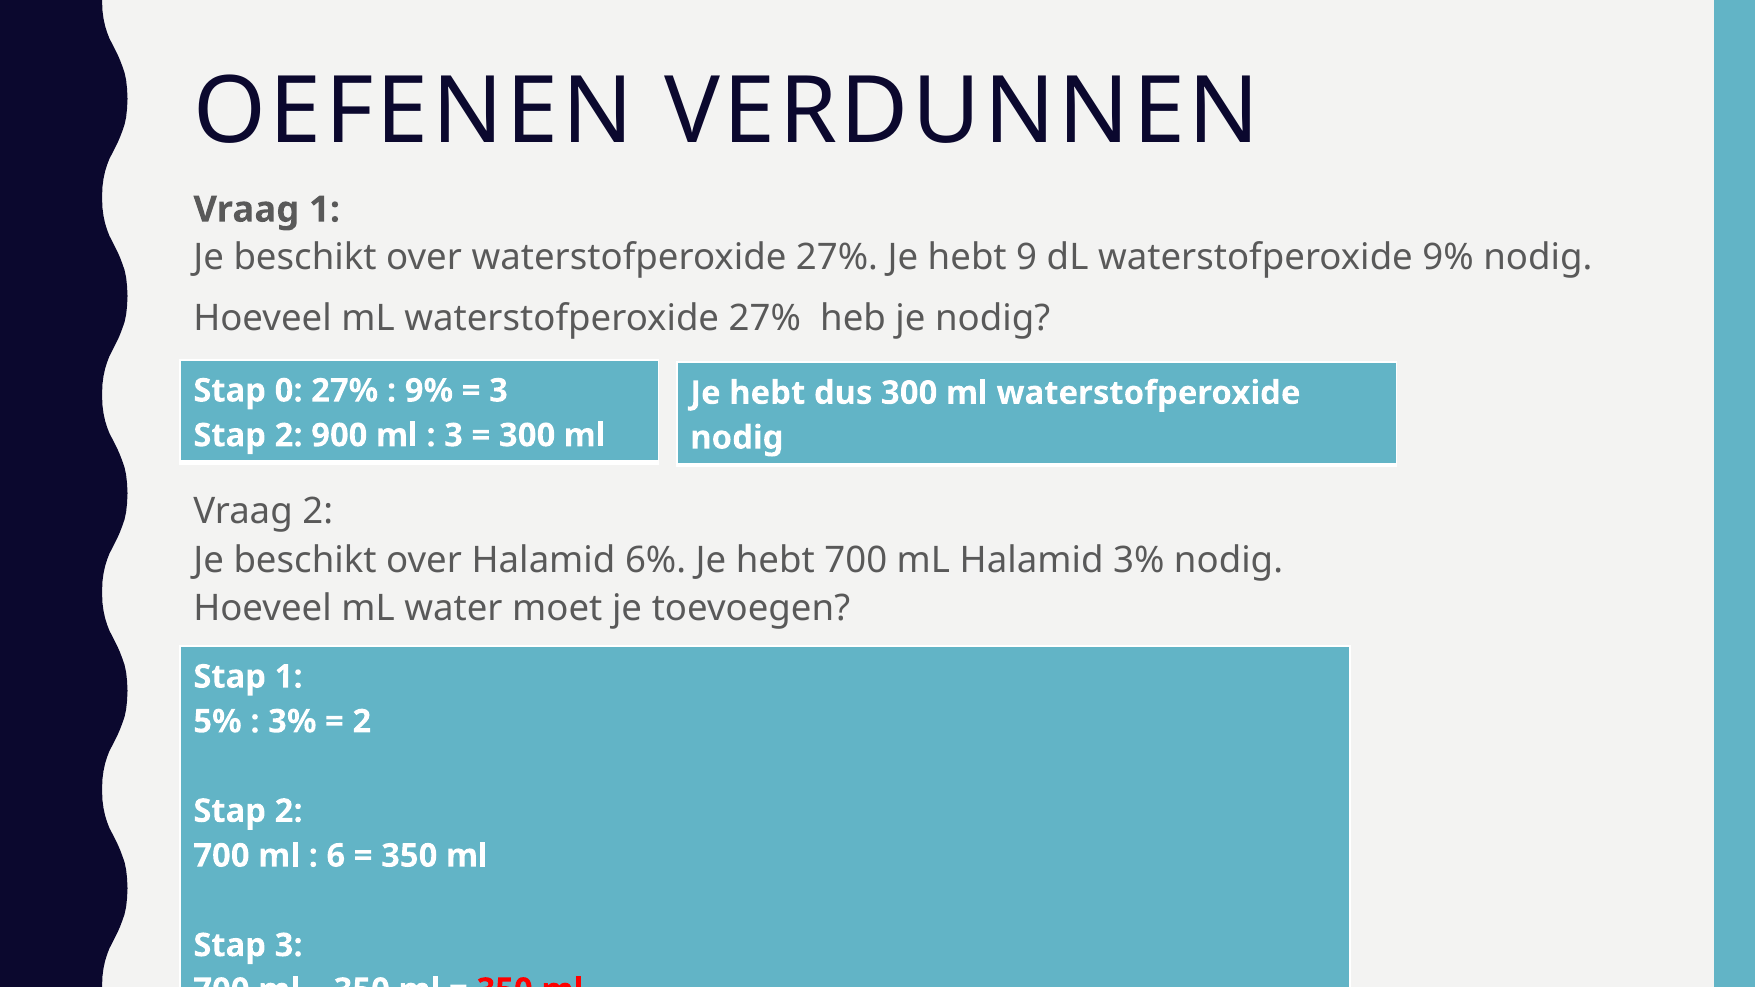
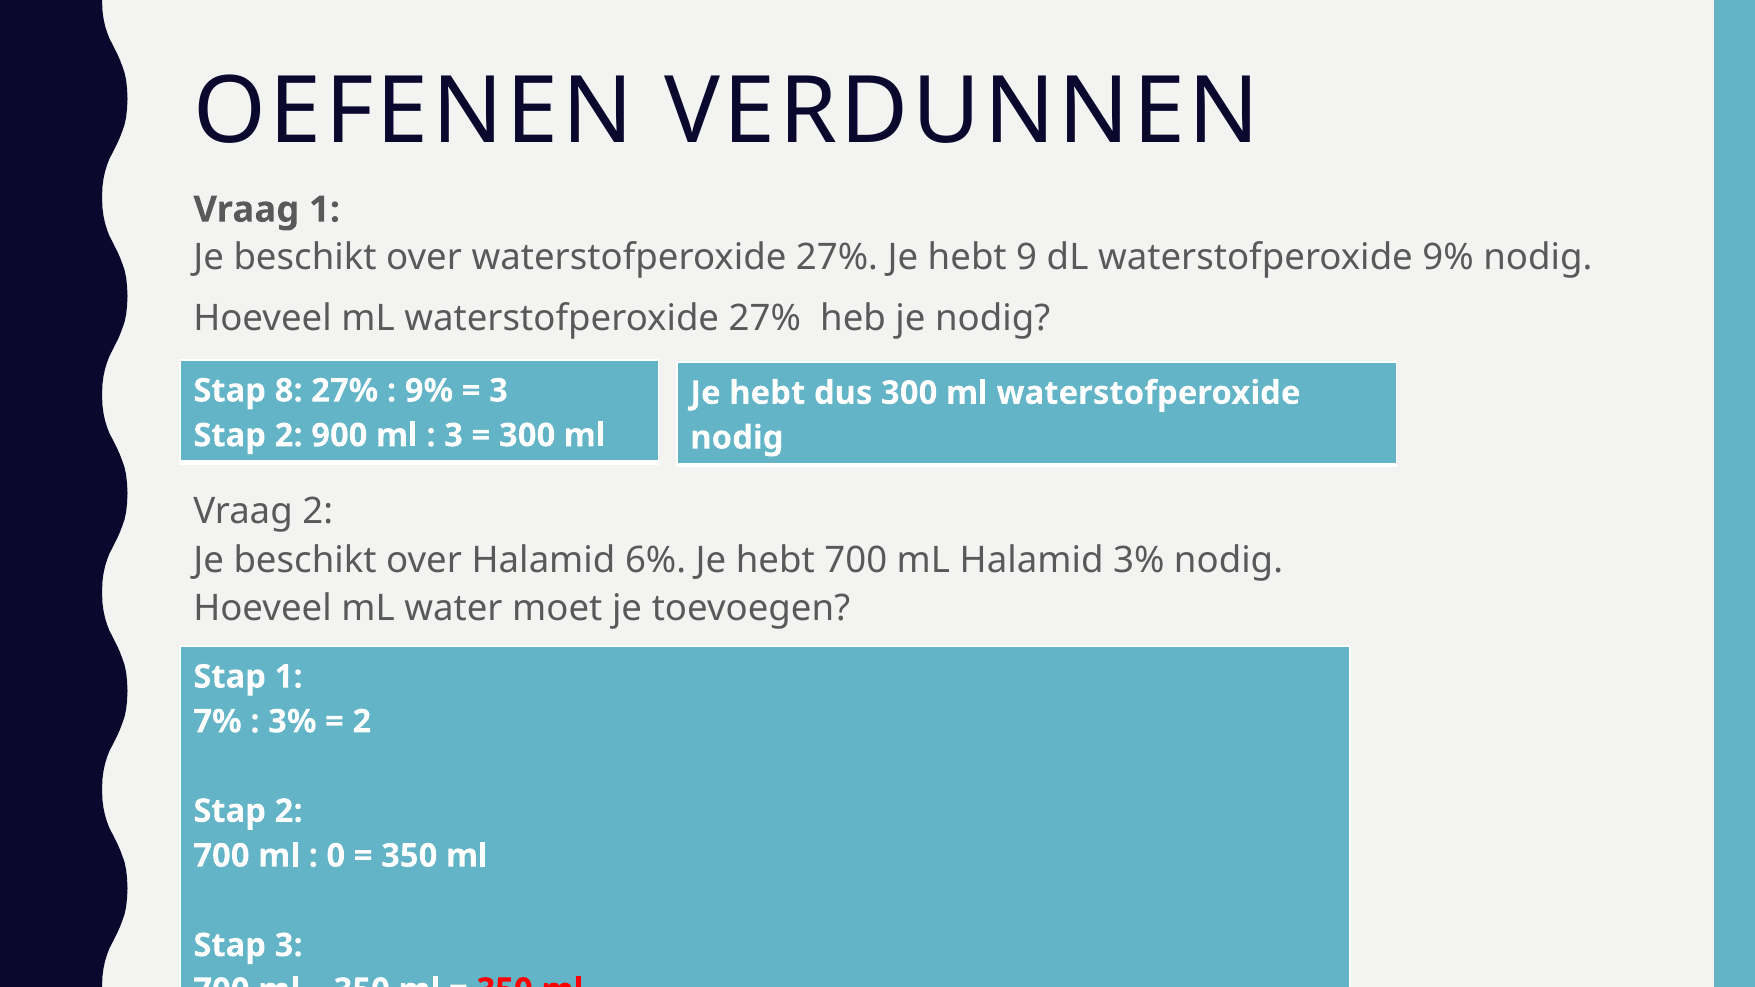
0: 0 -> 8 (289, 391)
5%: 5% -> 7% (218, 722)
6: 6 -> 0 (336, 856)
